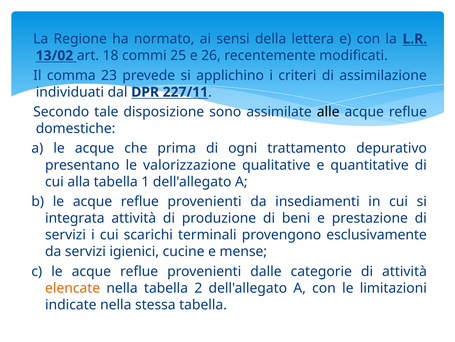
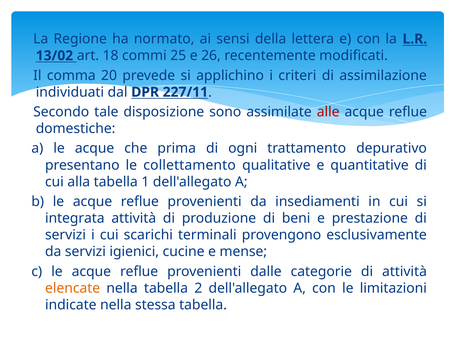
23: 23 -> 20 (109, 75)
alle colour: black -> red (328, 112)
valorizzazione: valorizzazione -> collettamento (190, 165)
